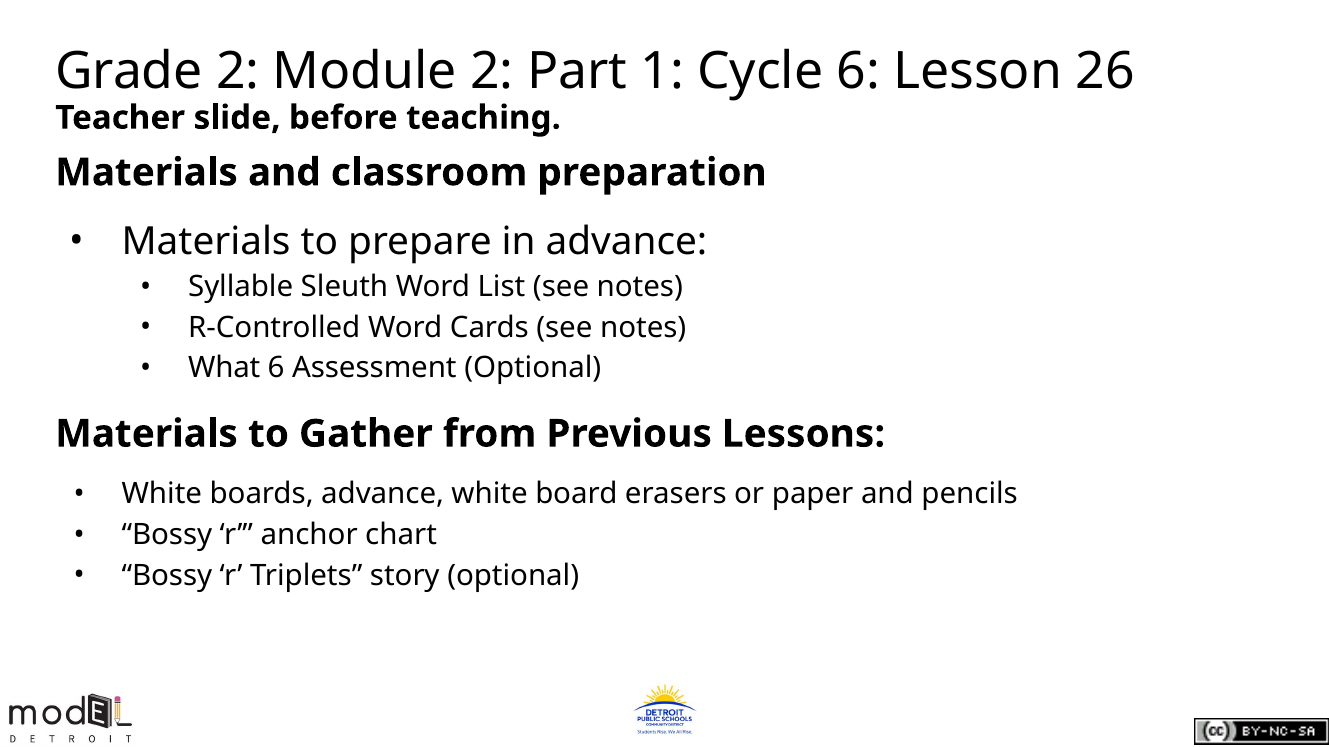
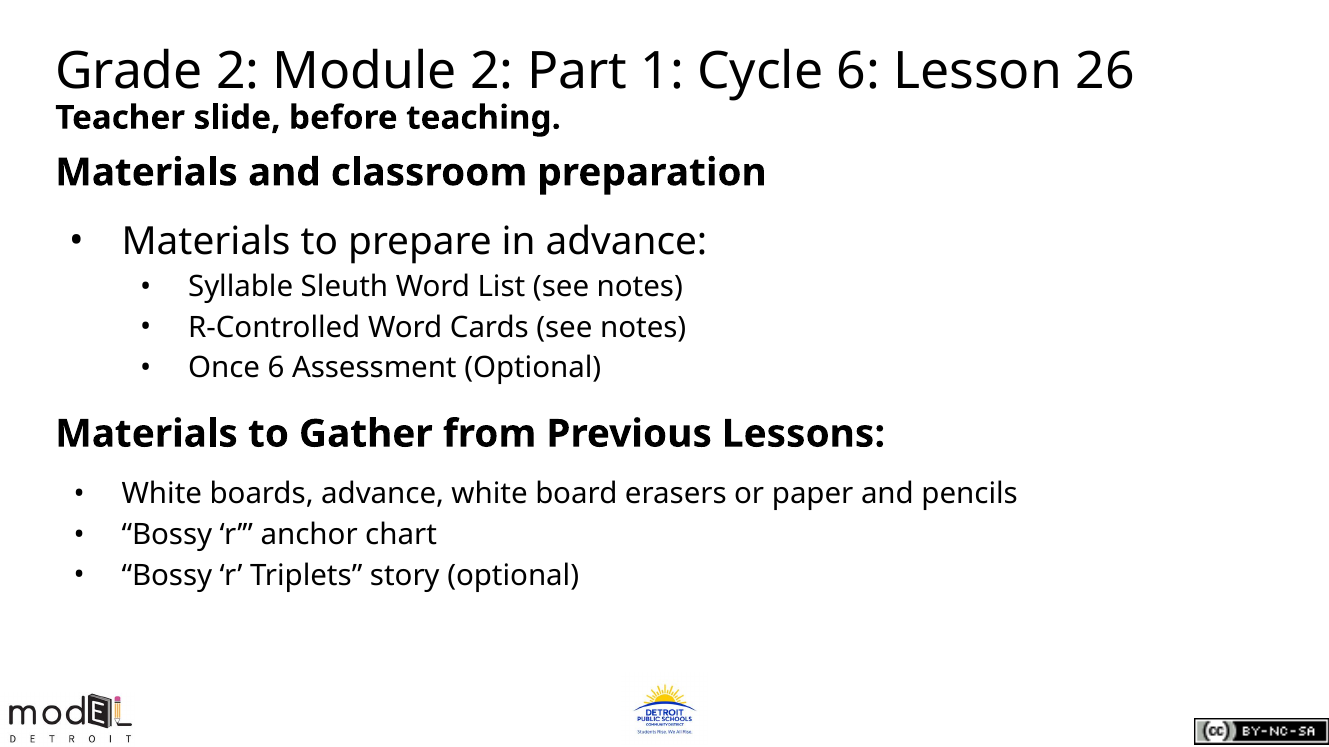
What: What -> Once (224, 369)
